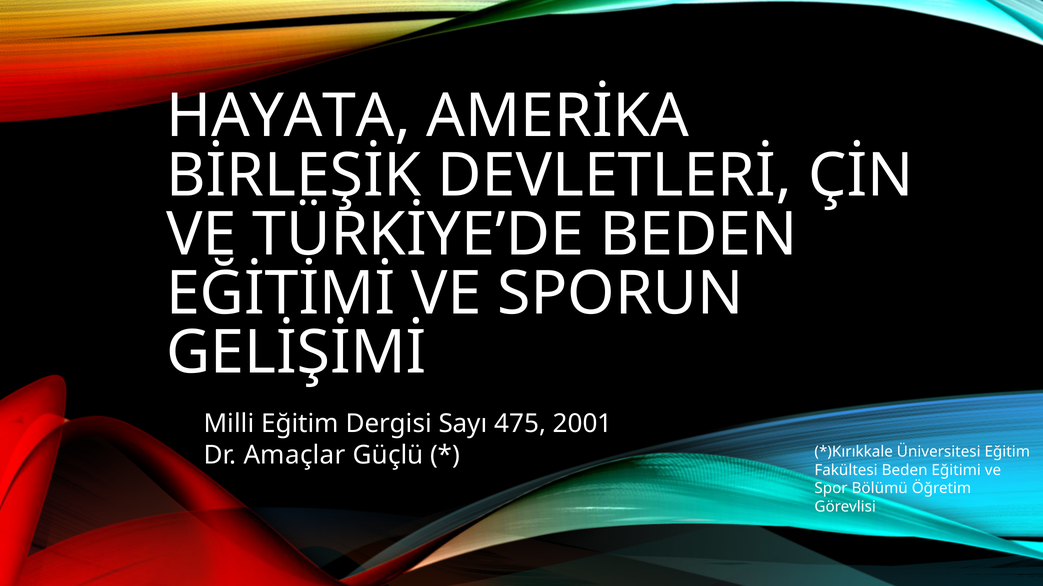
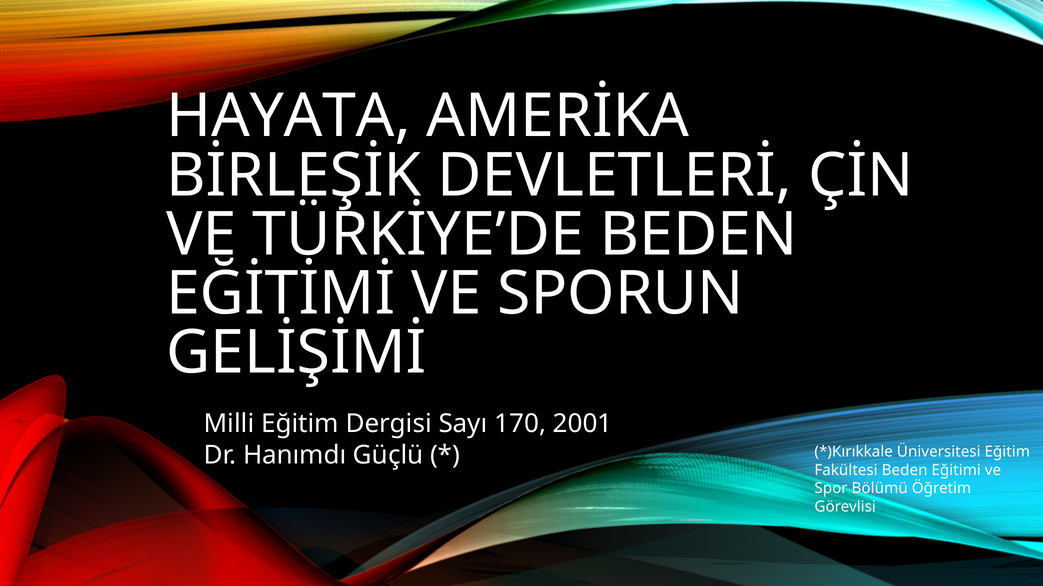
475: 475 -> 170 (520, 424)
Amaçlar: Amaçlar -> Hanımdı (295, 455)
